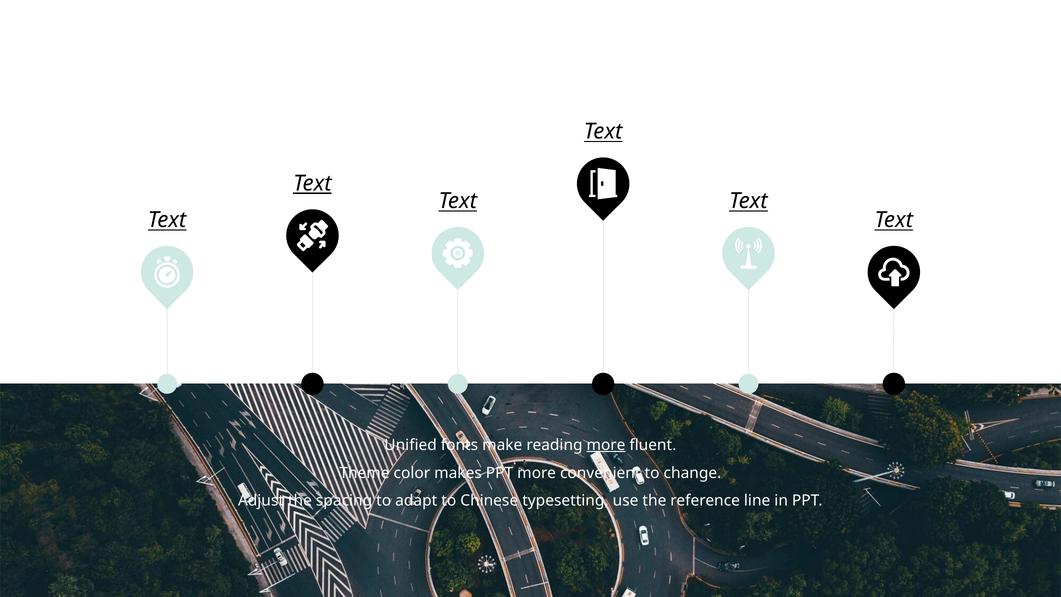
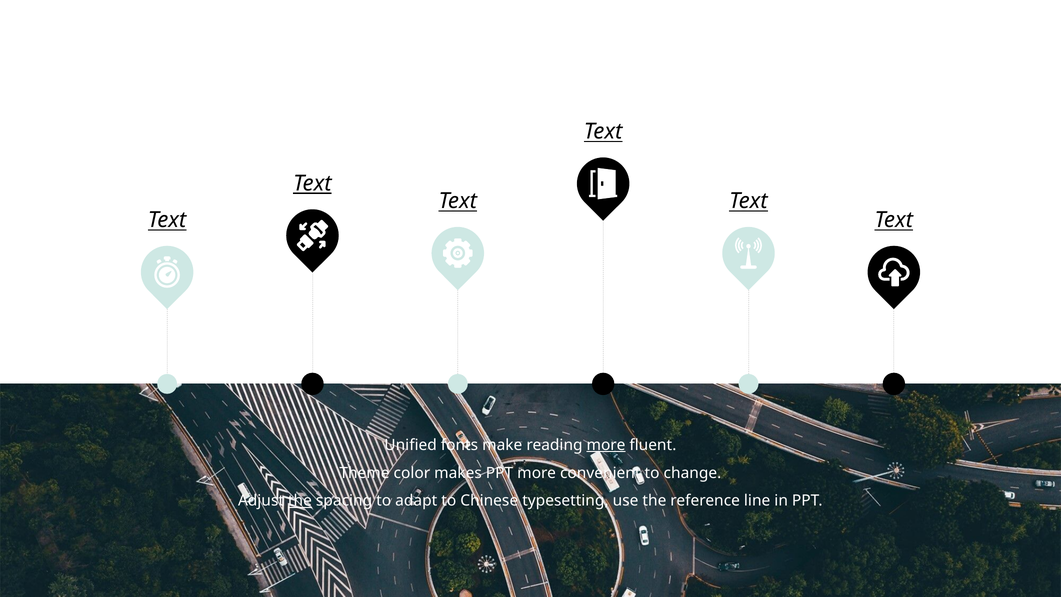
the underline: none -> present (300, 501)
